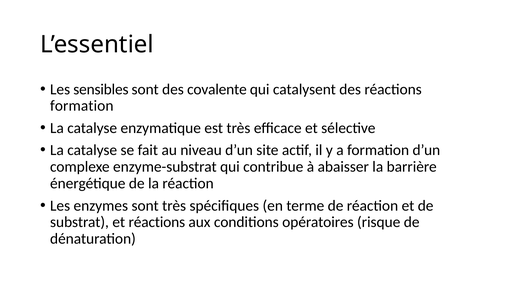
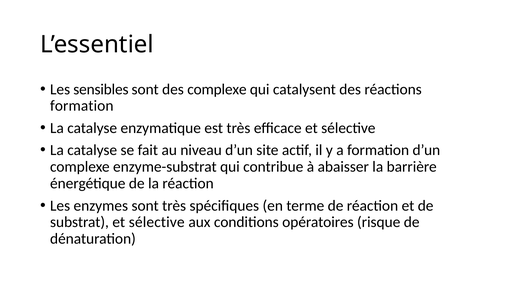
des covalente: covalente -> complexe (217, 89)
substrat et réactions: réactions -> sélective (157, 222)
